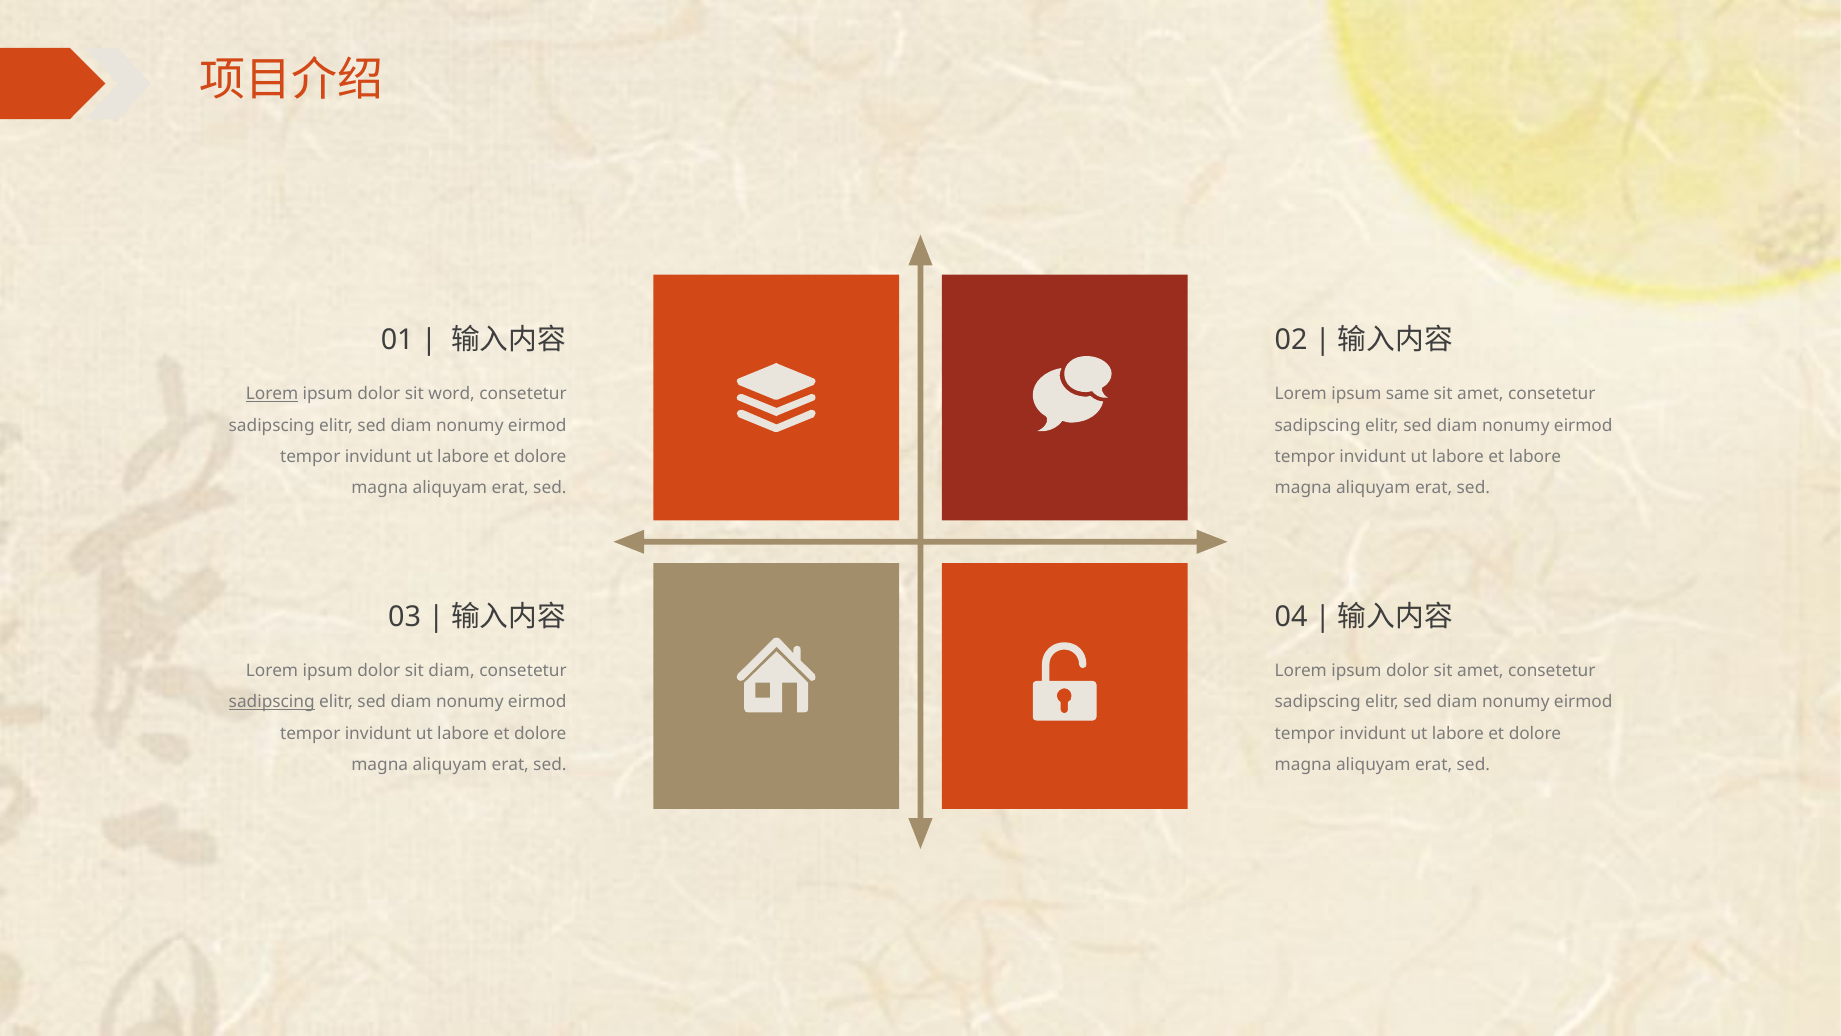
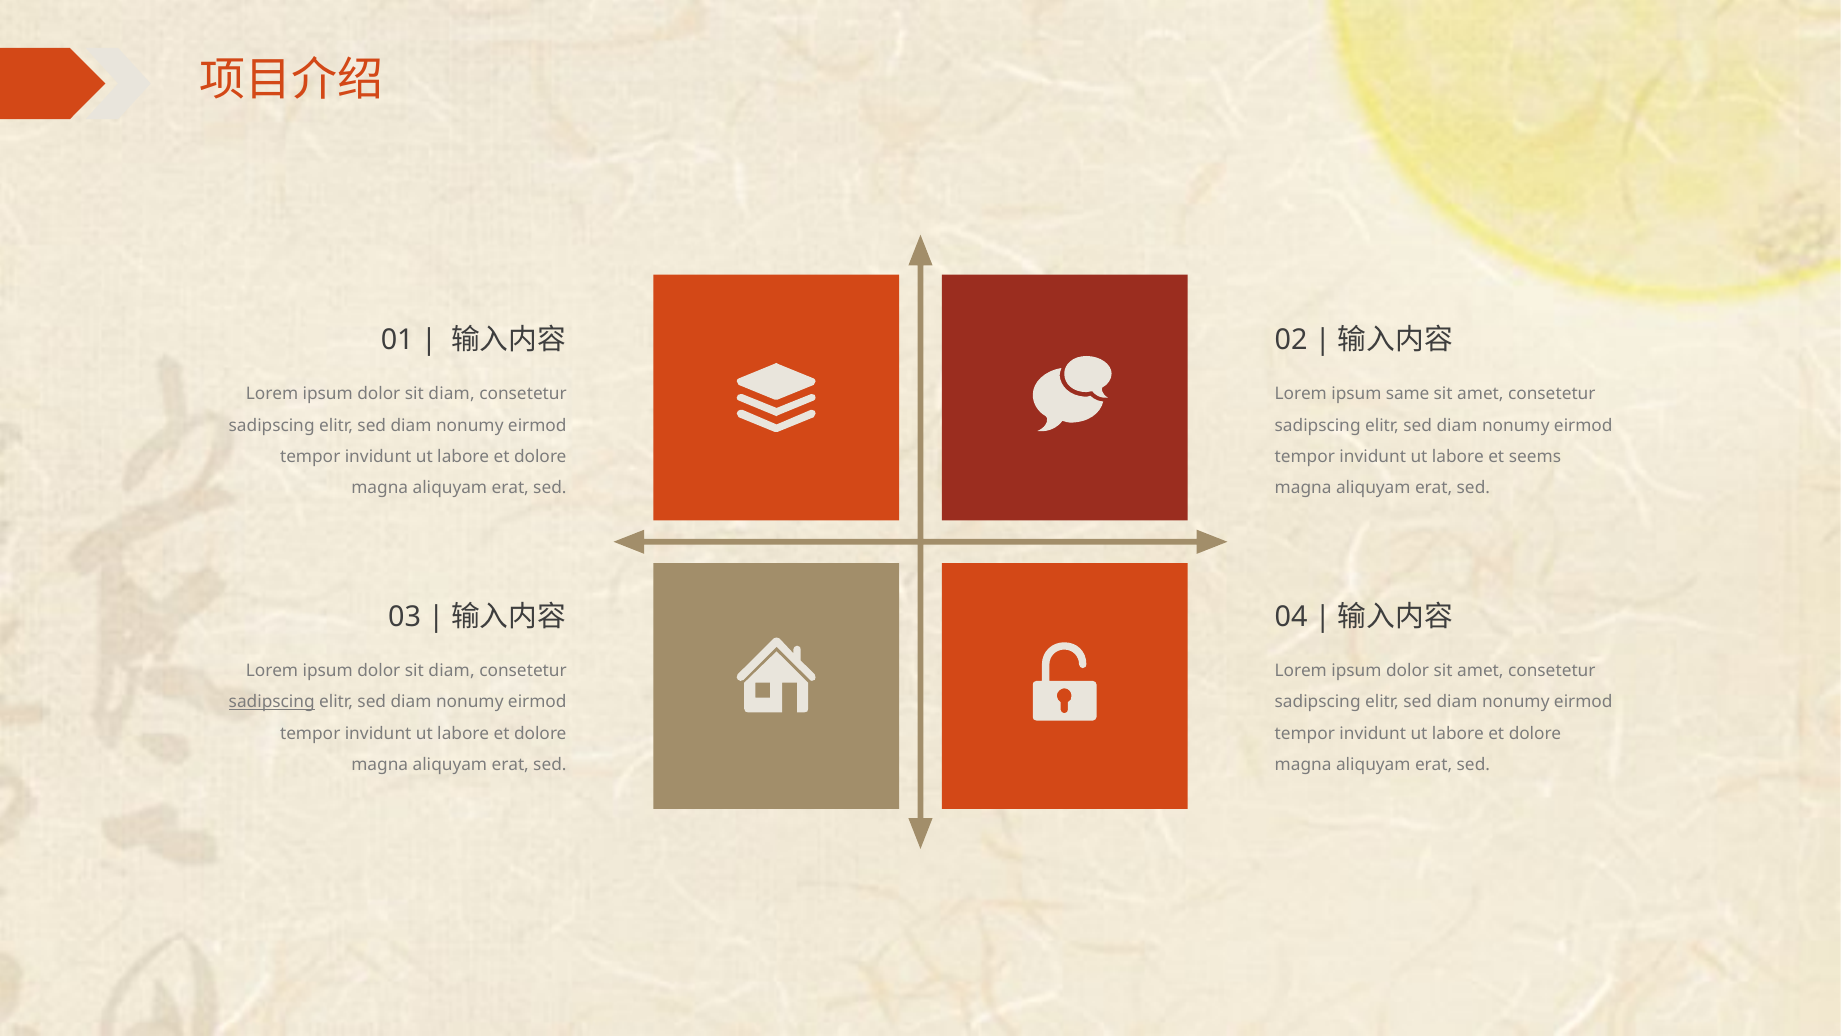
Lorem underline: present -> none (272, 394)
word: word -> diam (452, 394)
et labore: labore -> seems (1535, 456)
